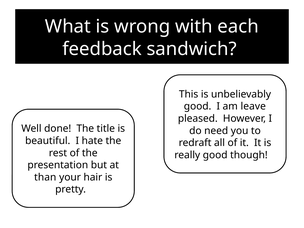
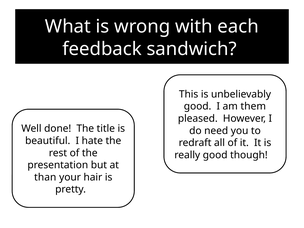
leave: leave -> them (253, 106)
